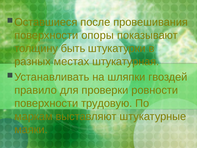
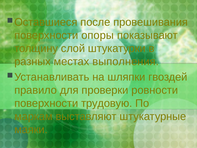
быть: быть -> слой (73, 48)
штукатурная: штукатурная -> выполнения (126, 62)
